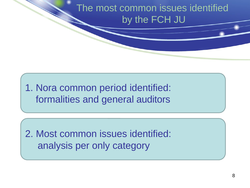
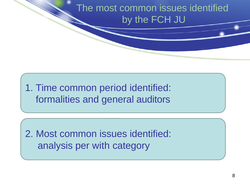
Nora: Nora -> Time (46, 88)
only: only -> with (101, 145)
